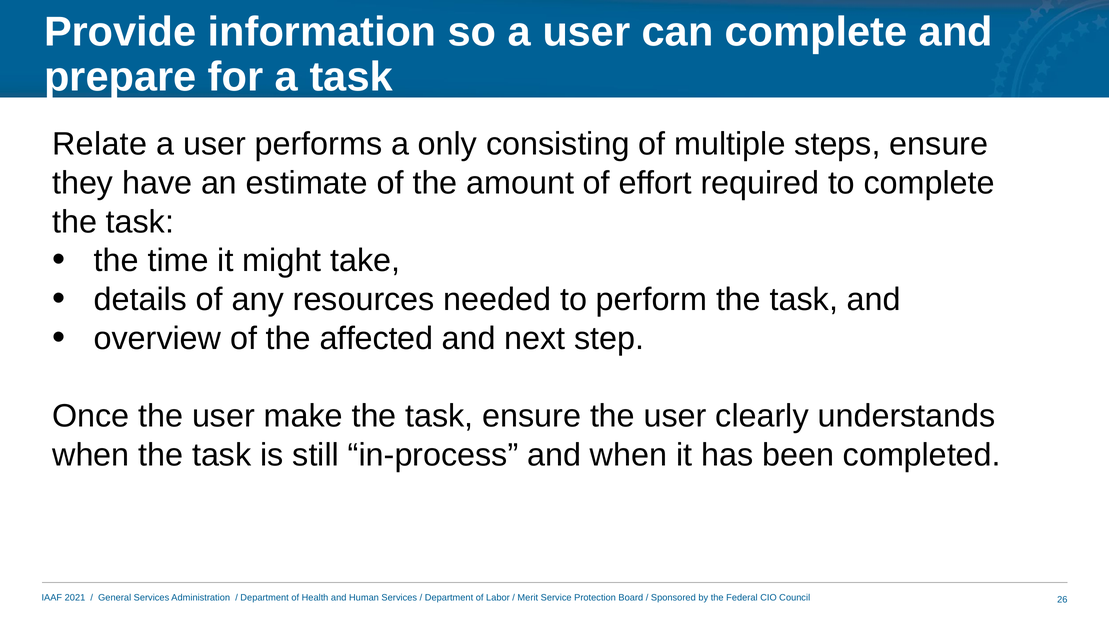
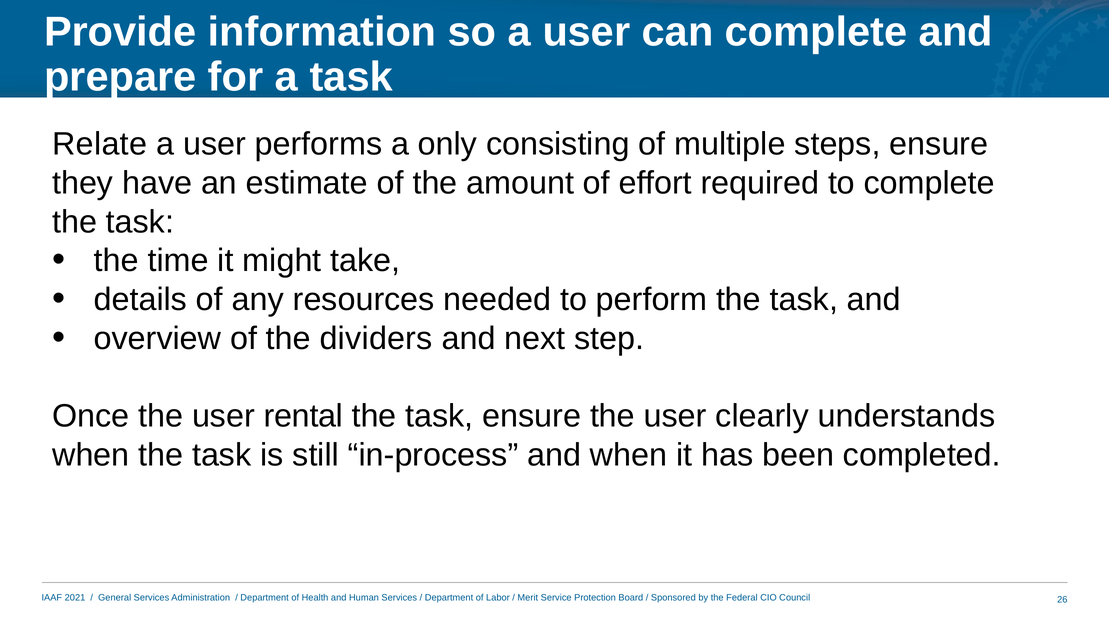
affected: affected -> dividers (376, 338)
make: make -> rental (303, 416)
